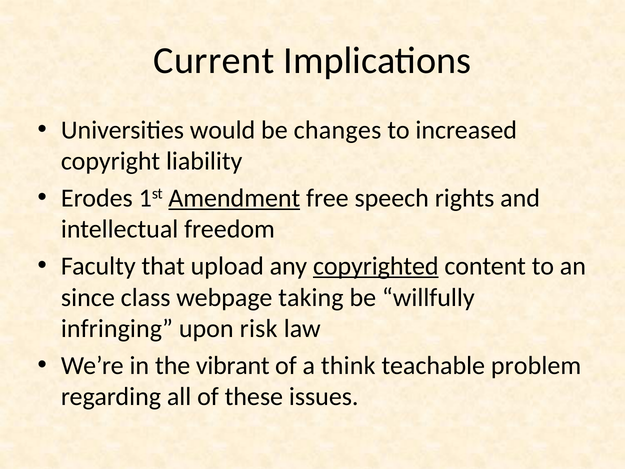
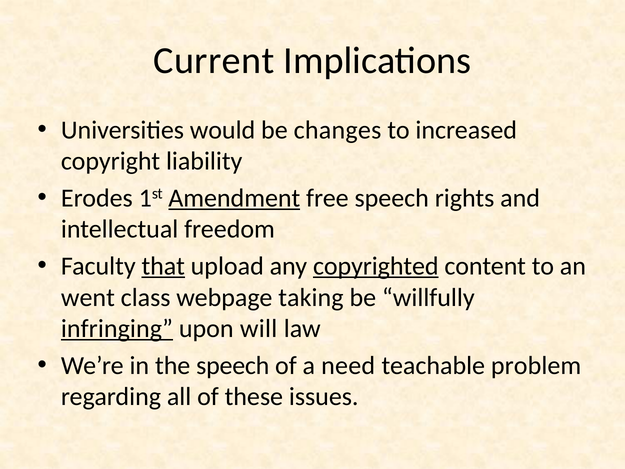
that underline: none -> present (163, 266)
since: since -> went (88, 297)
infringing underline: none -> present (117, 329)
risk: risk -> will (259, 329)
the vibrant: vibrant -> speech (233, 365)
think: think -> need (348, 365)
